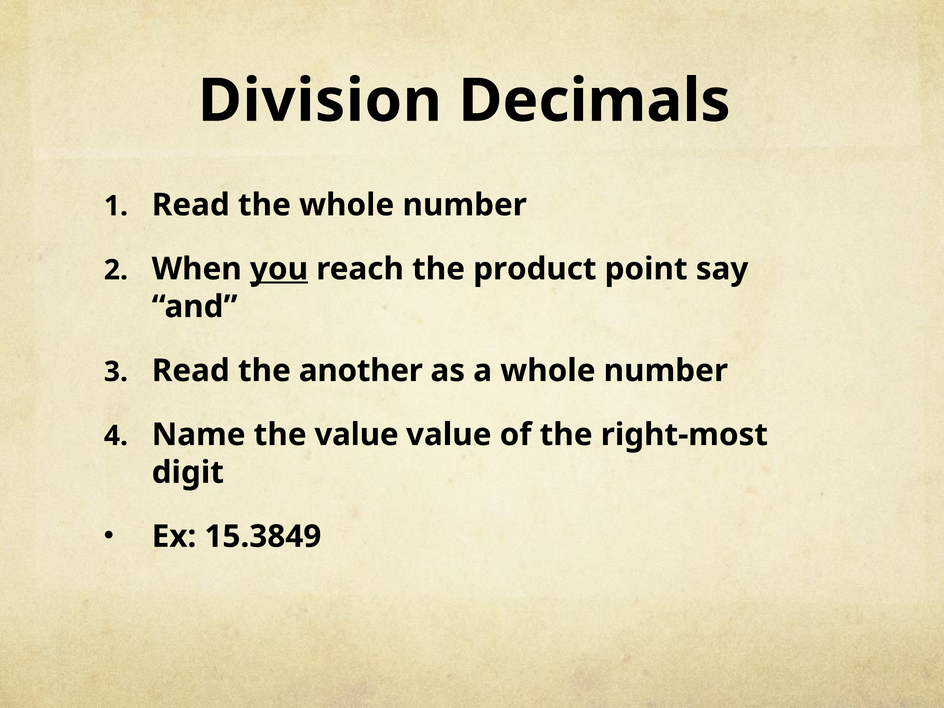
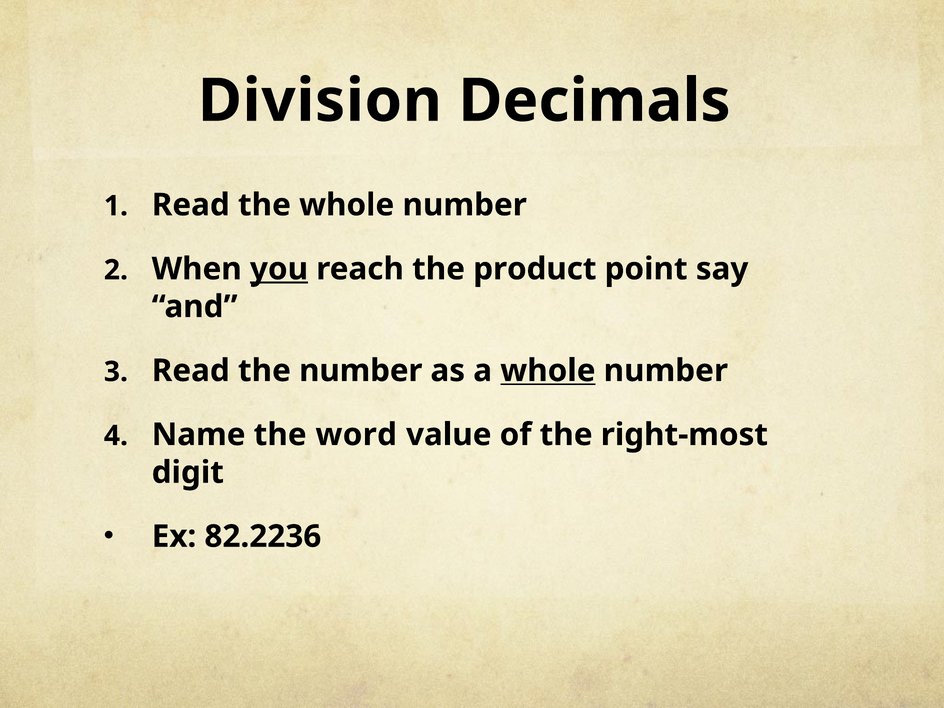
the another: another -> number (361, 371)
whole underline: none -> present (548, 371)
the value: value -> word (356, 435)
15.3849: 15.3849 -> 82.2236 (263, 536)
